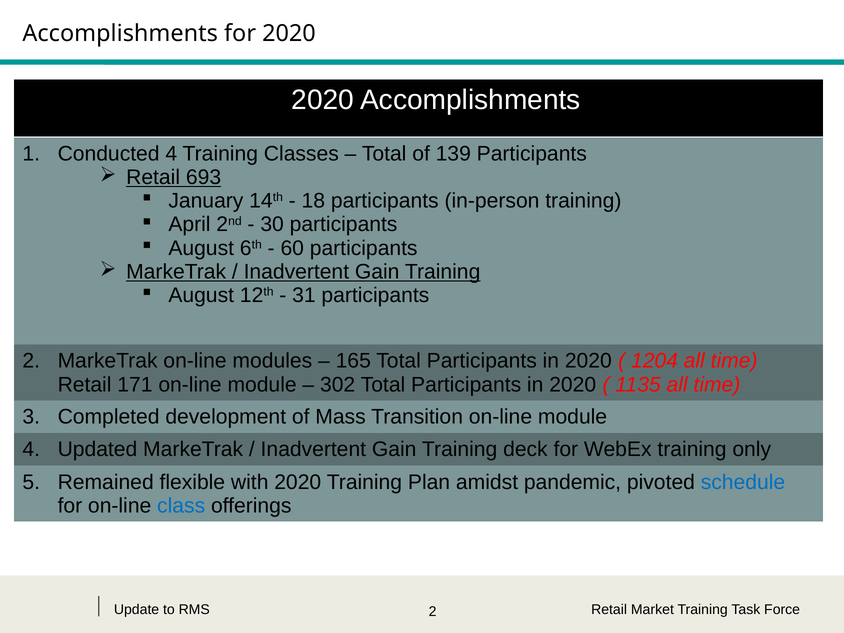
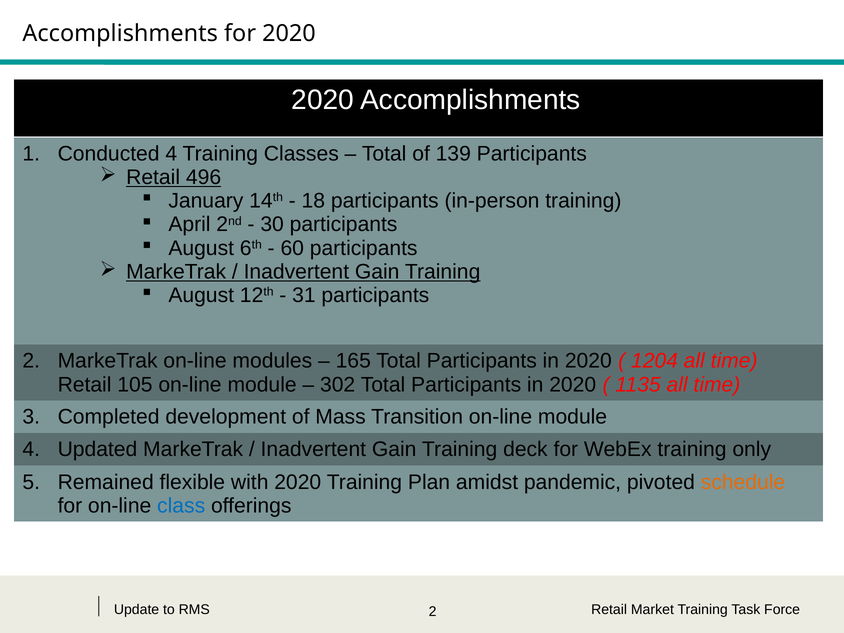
693: 693 -> 496 (204, 177)
171: 171 -> 105 (135, 385)
schedule colour: blue -> orange (743, 482)
